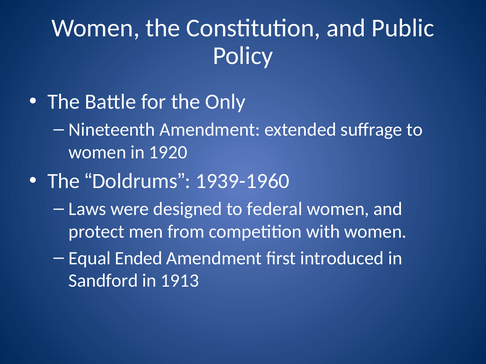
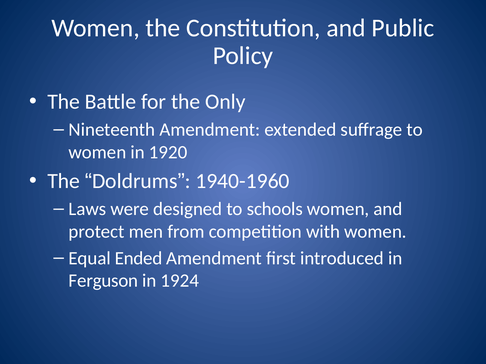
1939-1960: 1939-1960 -> 1940-1960 (243, 181)
federal: federal -> schools (275, 209)
Sandford: Sandford -> Ferguson (103, 281)
1913: 1913 -> 1924 (180, 281)
